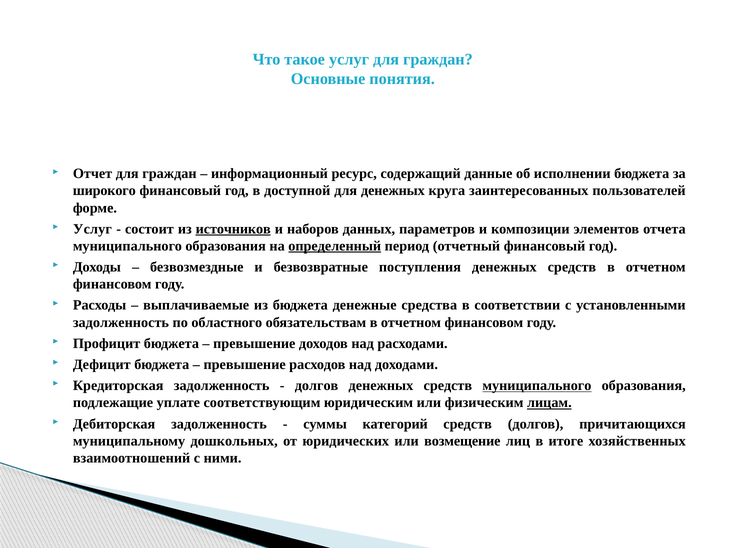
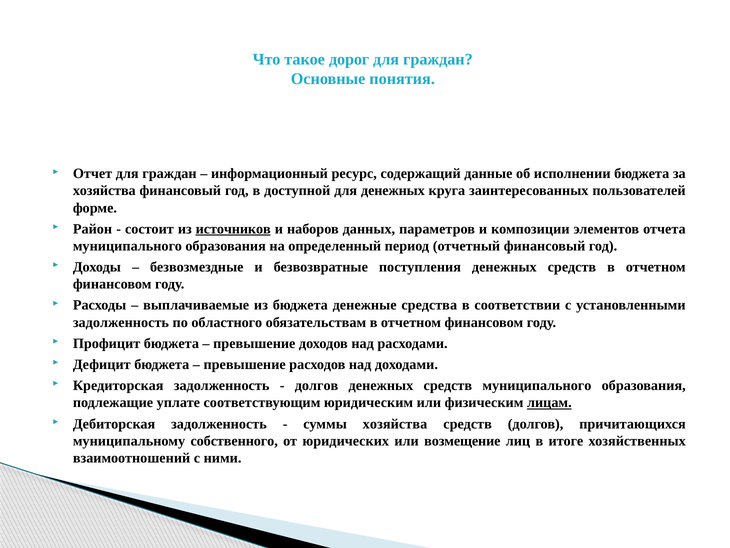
такое услуг: услуг -> дорог (349, 59)
широкого: широкого -> хозяйства (104, 191)
Услуг: Услуг -> Район (93, 229)
определенный underline: present -> none (335, 246)
муниципального underline: present -> none (537, 385)
суммы категорий: категорий -> хозяйства (395, 423)
дошкольных: дошкольных -> собственного (234, 441)
